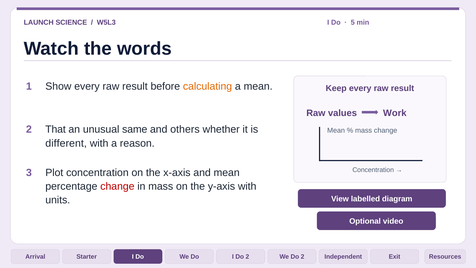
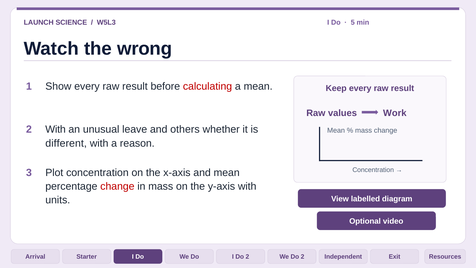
words: words -> wrong (145, 49)
calculating colour: orange -> red (208, 86)
2 That: That -> With (56, 129)
same: same -> leave (135, 129)
